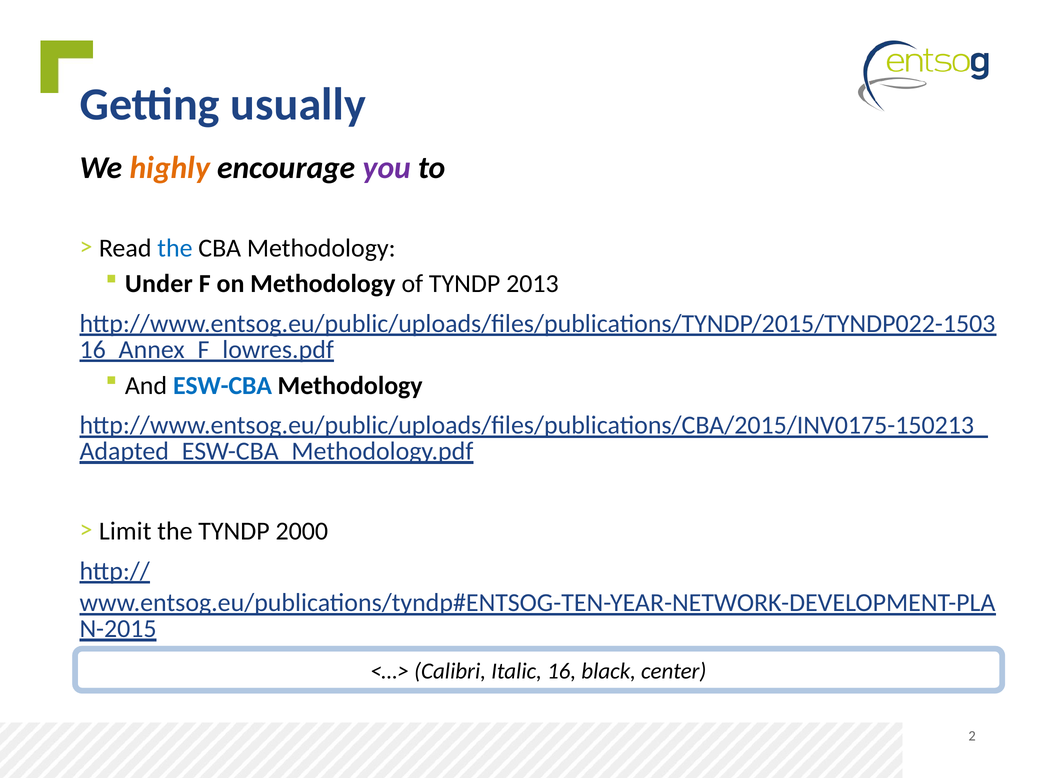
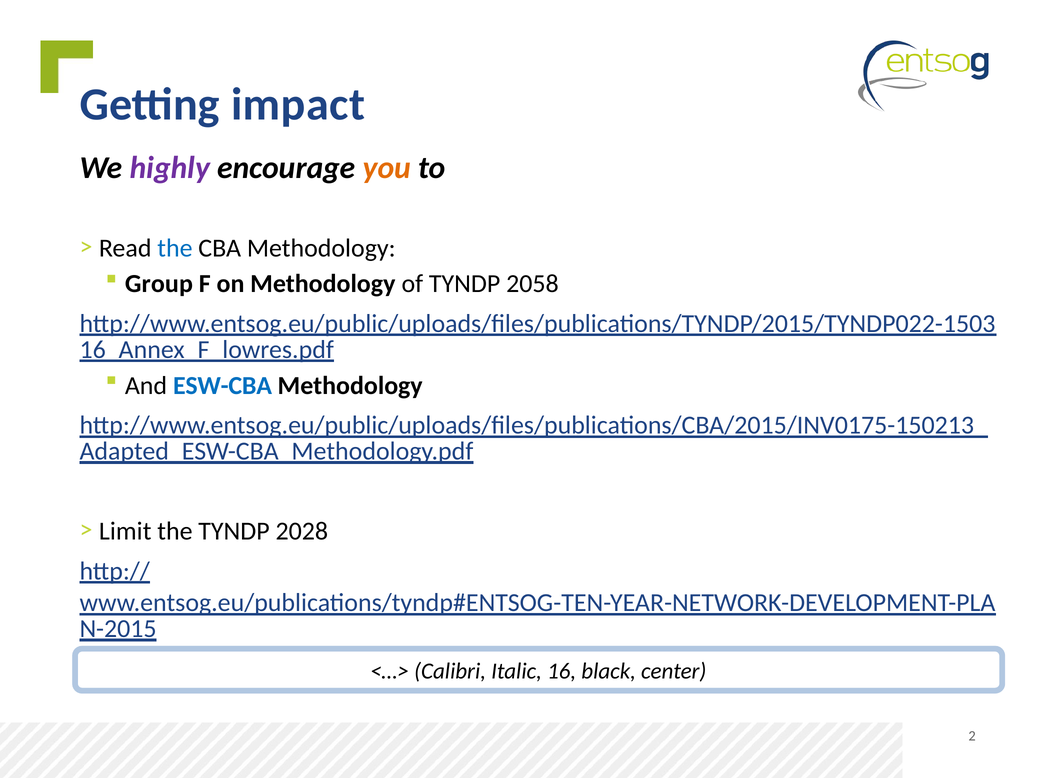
usually: usually -> impact (298, 105)
highly colour: orange -> purple (170, 168)
you colour: purple -> orange (387, 168)
Under: Under -> Group (159, 284)
2013: 2013 -> 2058 (532, 284)
2000: 2000 -> 2028 (302, 532)
